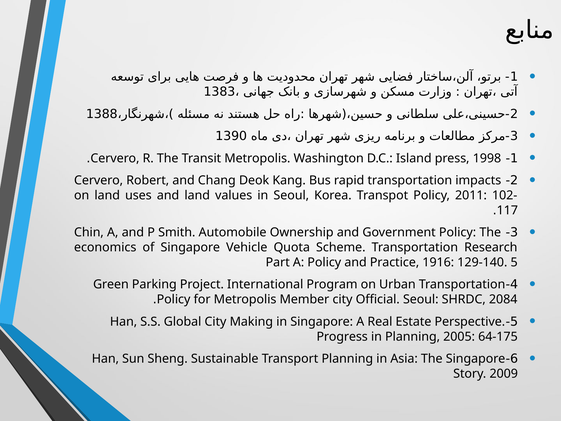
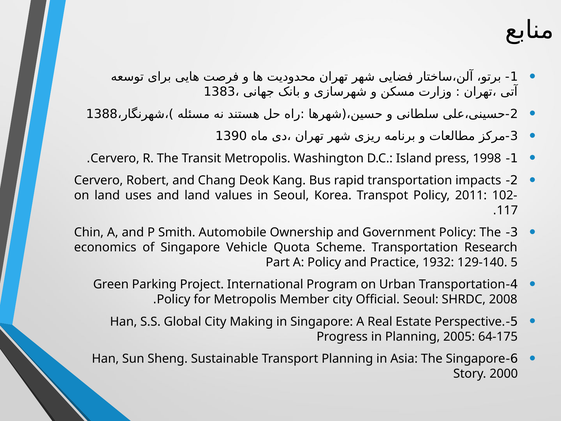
1916: 1916 -> 1932 (438, 262)
2084: 2084 -> 2008 (503, 299)
2009: 2009 -> 2000 (504, 373)
